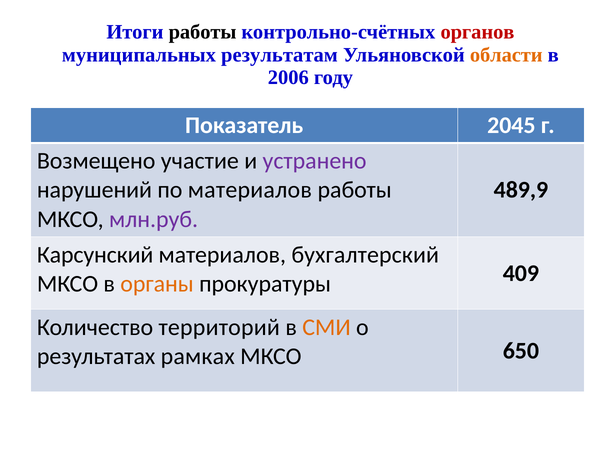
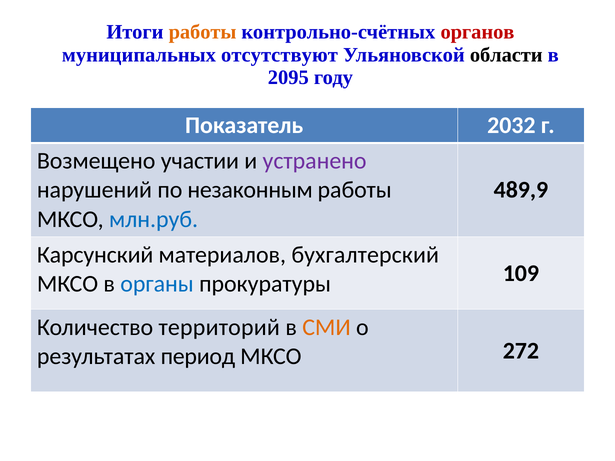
работы colour: black -> orange (203, 32)
результатам: результатам -> отсутствуют (279, 55)
области colour: orange -> black (506, 55)
2006: 2006 -> 2095 (288, 78)
2045: 2045 -> 2032 (511, 126)
участие: участие -> участии (200, 161)
по материалов: материалов -> незаконным (250, 190)
млн.руб colour: purple -> blue (154, 219)
органы colour: orange -> blue (157, 284)
409: 409 -> 109 (521, 273)
рамках: рамках -> период (198, 357)
650: 650 -> 272 (521, 351)
